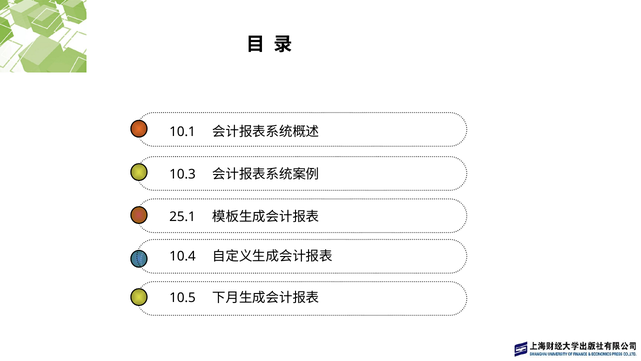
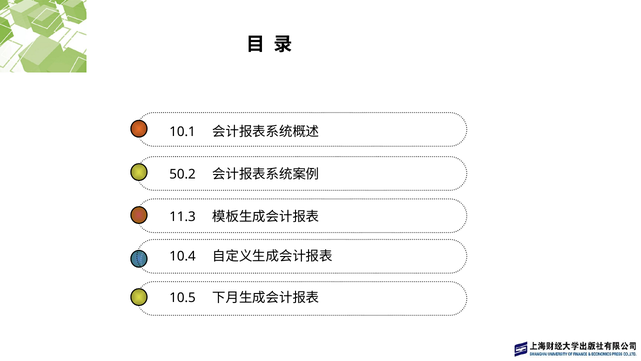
10.3: 10.3 -> 50.2 (183, 174)
25.1: 25.1 -> 11.3 (183, 216)
